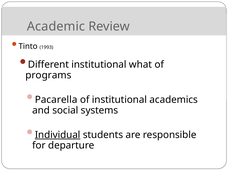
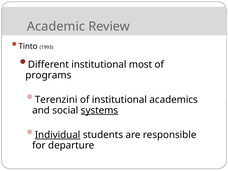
what: what -> most (141, 65)
Pacarella: Pacarella -> Terenzini (56, 100)
systems underline: none -> present (99, 110)
